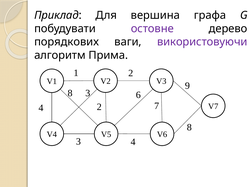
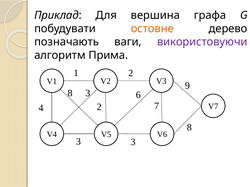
остовне colour: purple -> orange (152, 29)
порядкових: порядкових -> позначають (67, 42)
3 4: 4 -> 3 (133, 142)
